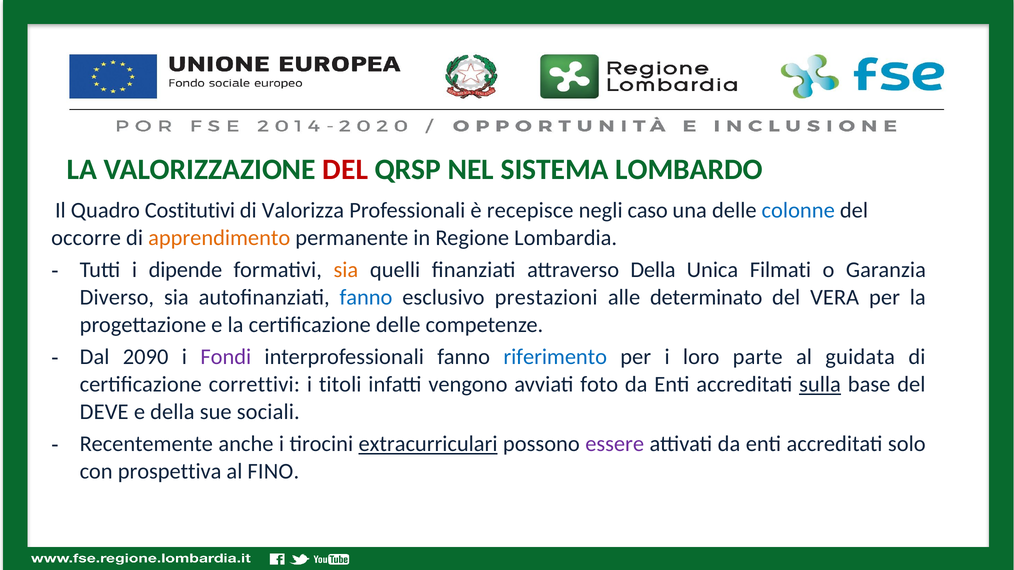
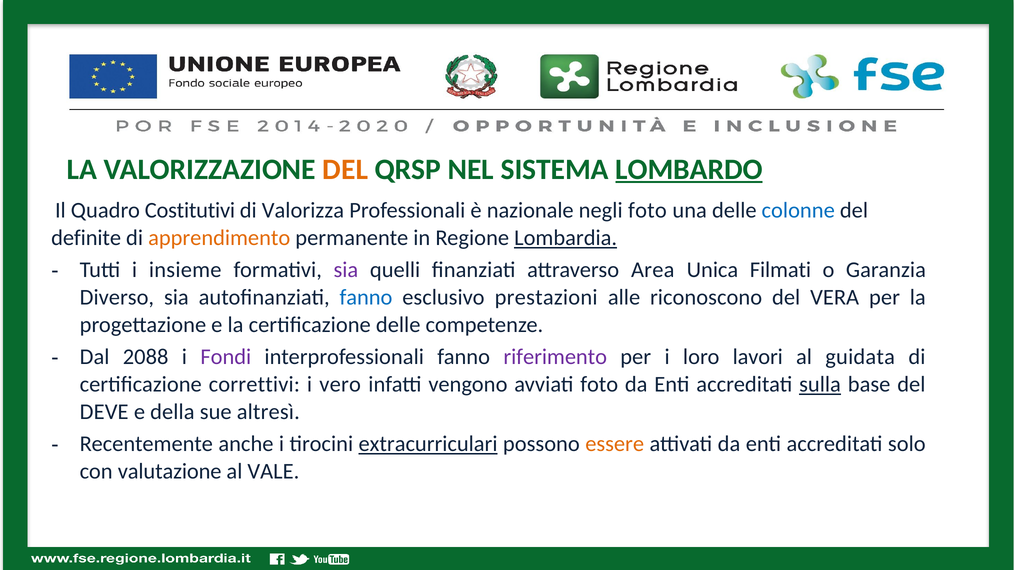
DEL colour: red -> orange (345, 169)
LOMBARDO underline: none -> present (689, 169)
recepisce: recepisce -> nazionale (530, 211)
negli caso: caso -> foto (647, 211)
occorre: occorre -> definite (86, 238)
Lombardia underline: none -> present (566, 238)
dipende: dipende -> insieme (185, 270)
sia colour: orange -> purple (346, 270)
attraverso Della: Della -> Area (653, 270)
determinato: determinato -> riconoscono (706, 298)
2090: 2090 -> 2088 (146, 357)
riferimento colour: blue -> purple (555, 357)
parte: parte -> lavori (758, 357)
titoli: titoli -> vero (340, 385)
sociali: sociali -> altresì (268, 412)
essere colour: purple -> orange (615, 444)
prospettiva: prospettiva -> valutazione (170, 472)
FINO: FINO -> VALE (273, 472)
